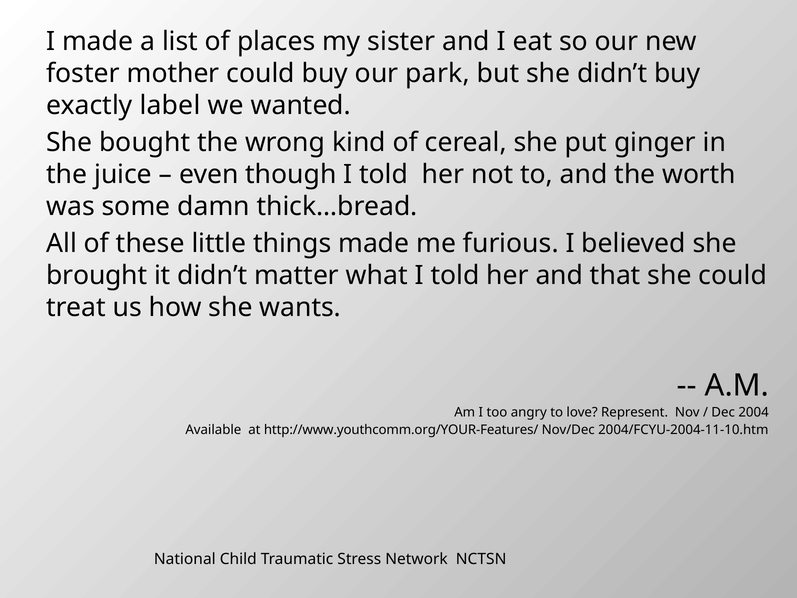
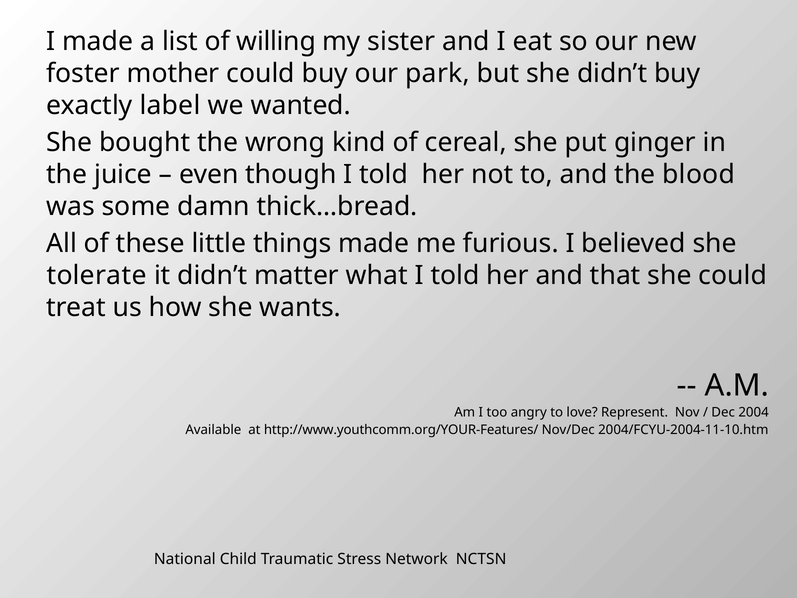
places: places -> willing (276, 42)
worth: worth -> blood (699, 174)
brought: brought -> tolerate (97, 275)
